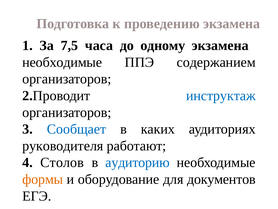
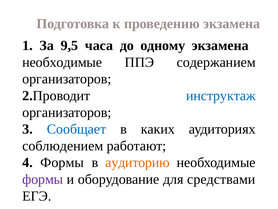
7,5: 7,5 -> 9,5 (69, 45)
руководителя: руководителя -> соблюдением (63, 146)
4 Столов: Столов -> Формы (62, 162)
аудиторию colour: blue -> orange (138, 162)
формы colour: orange -> purple (43, 179)
документов: документов -> средствами (221, 179)
